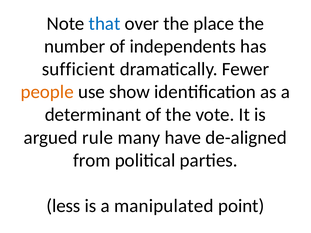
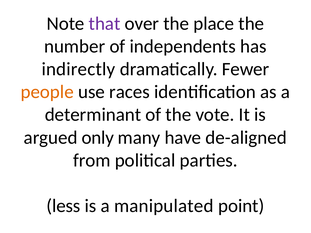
that colour: blue -> purple (105, 24)
sufficient: sufficient -> indirectly (78, 69)
show: show -> races (130, 92)
rule: rule -> only (98, 138)
